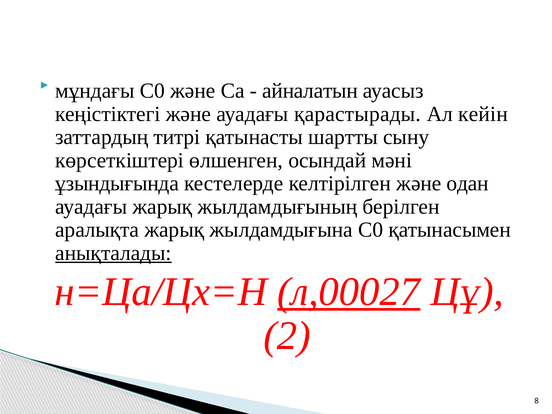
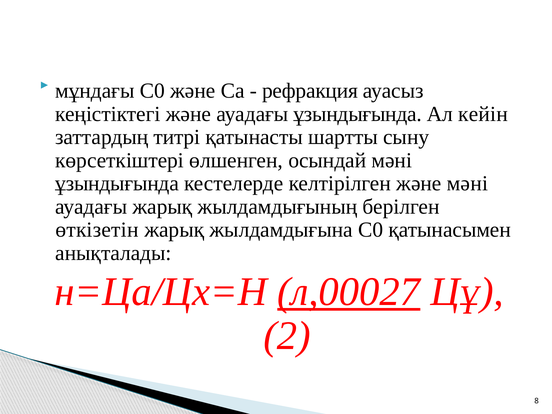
айналатын: айналатын -> рефракция (310, 91)
ауадағы қарастырады: қарастырады -> ұзындығында (358, 114)
және одан: одан -> мәні (467, 184)
аралықта: аралықта -> өткізетін (97, 230)
анықталады underline: present -> none (113, 253)
